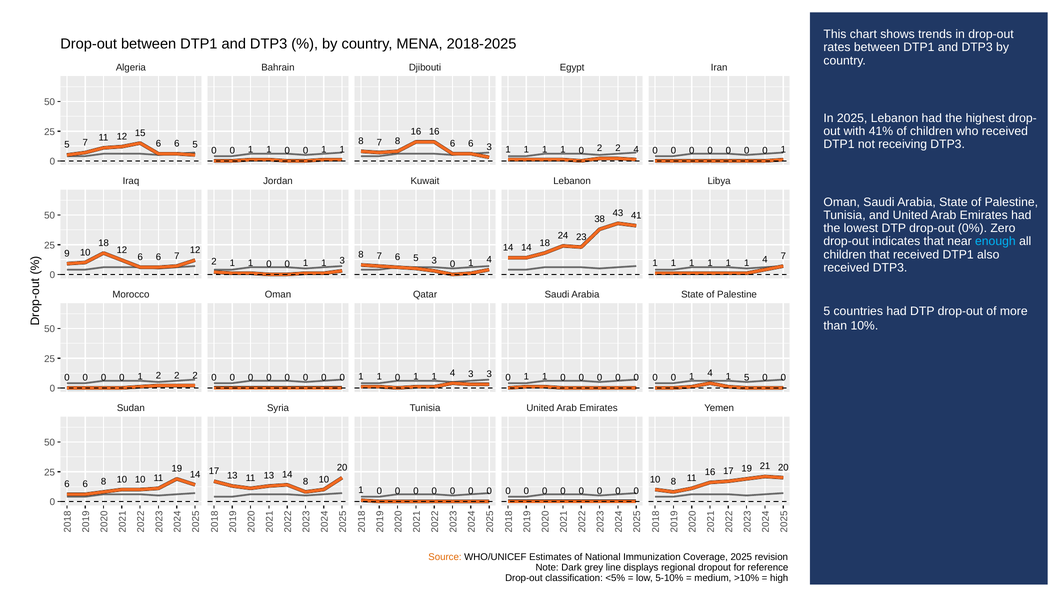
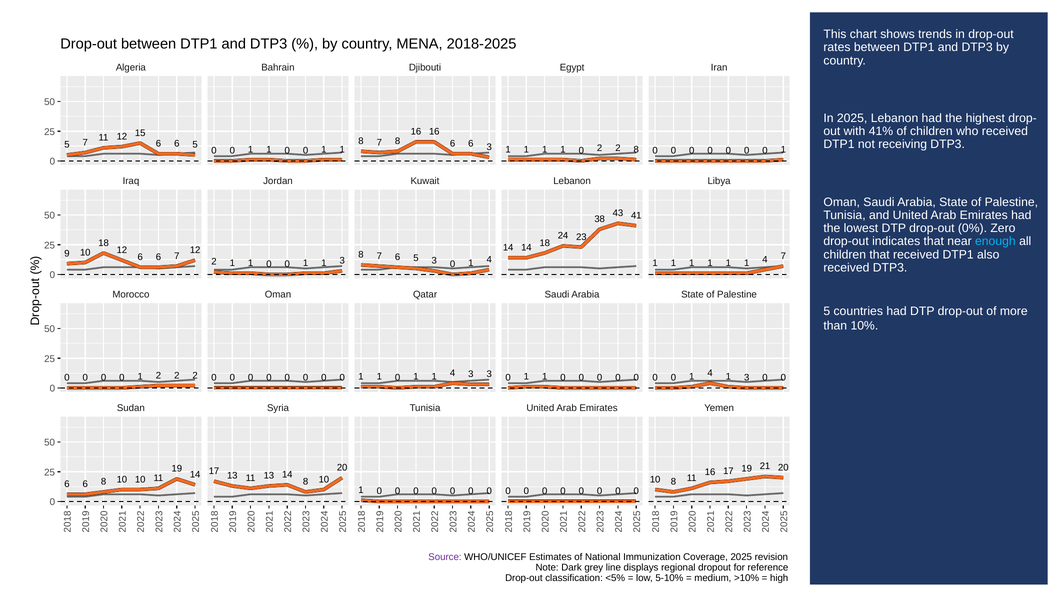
2 2 4: 4 -> 8 (636, 149)
4 1 5: 5 -> 3 (747, 378)
Source colour: orange -> purple (445, 557)
